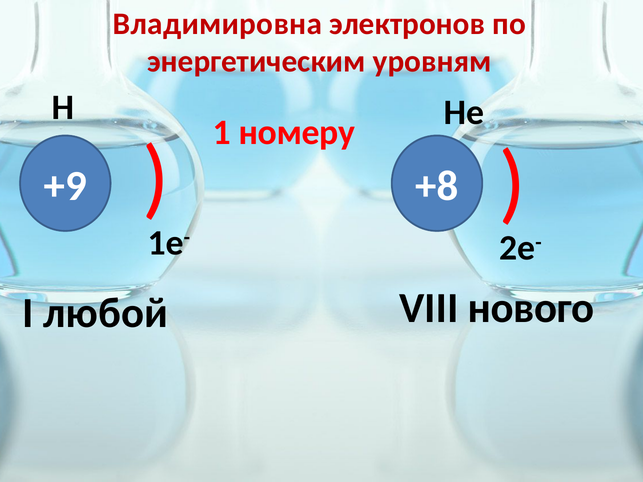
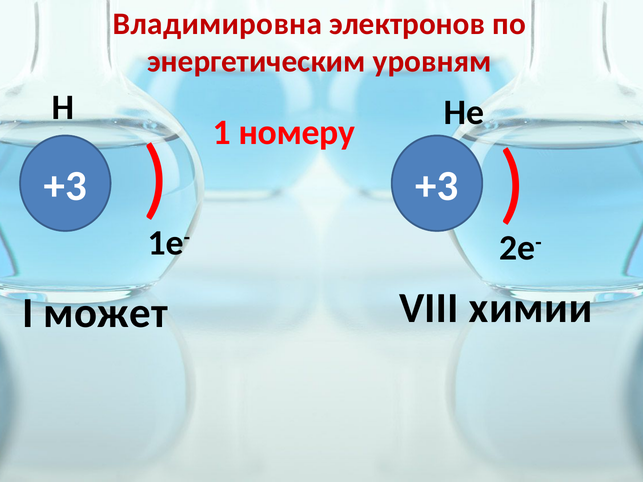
+9: +9 -> +3 (65, 186)
+8: +8 -> +3 (437, 186)
любой: любой -> может (106, 313)
нового: нового -> химии (531, 308)
